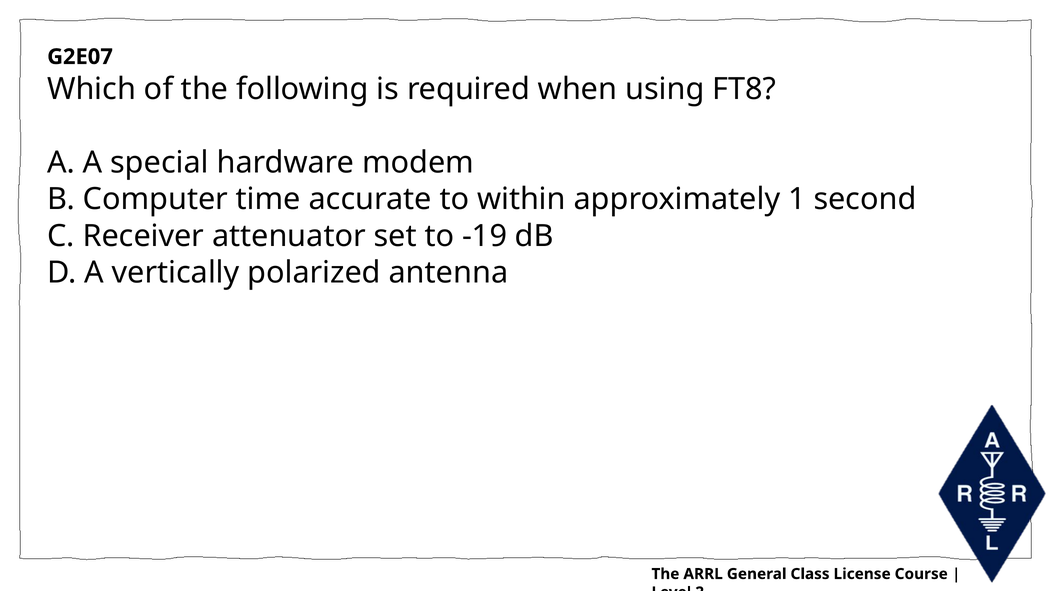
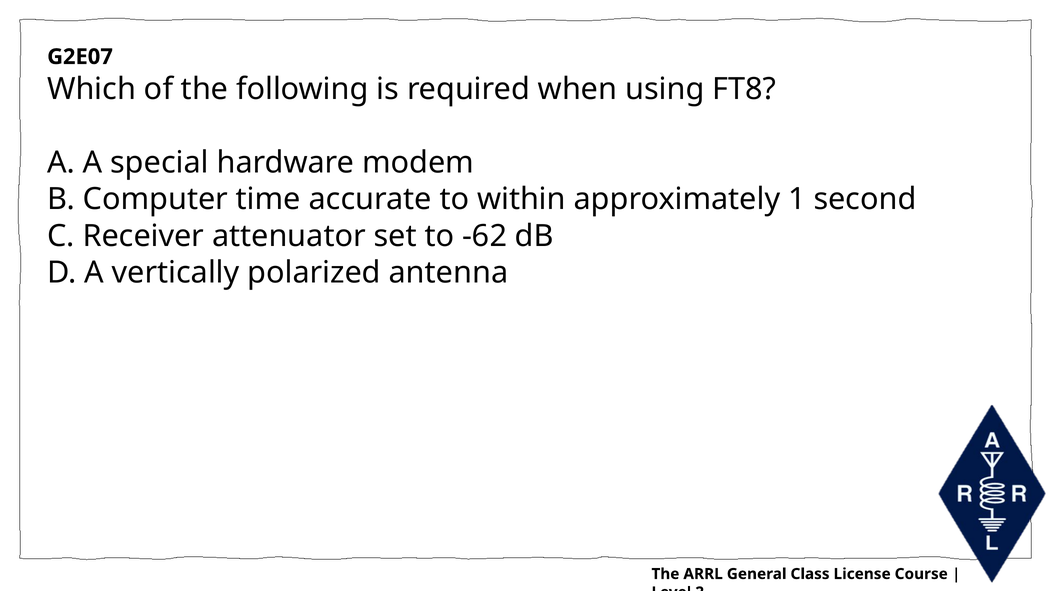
-19: -19 -> -62 (485, 236)
